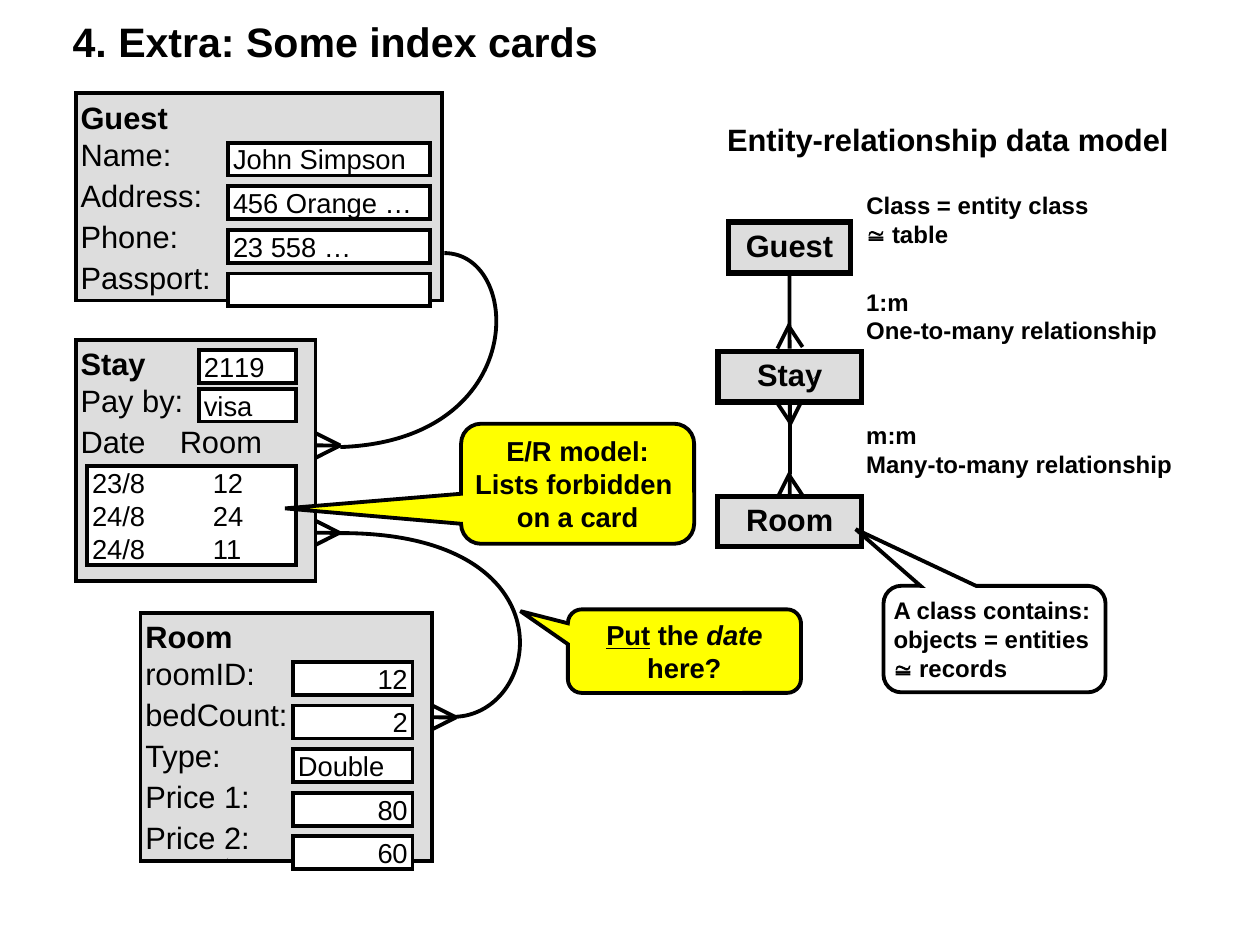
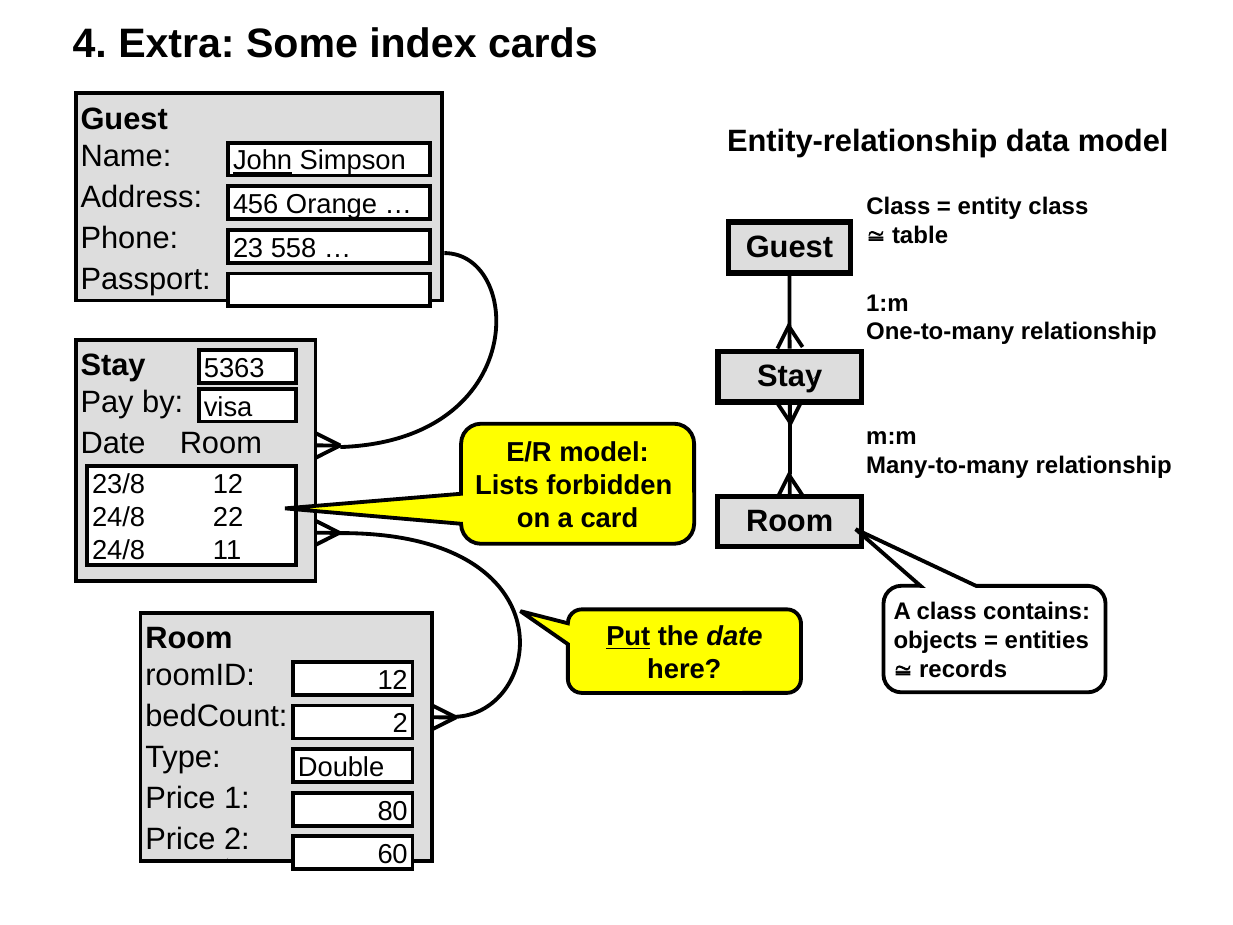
John underline: none -> present (263, 161)
2119: 2119 -> 5363 (234, 368)
24: 24 -> 22 (228, 517)
